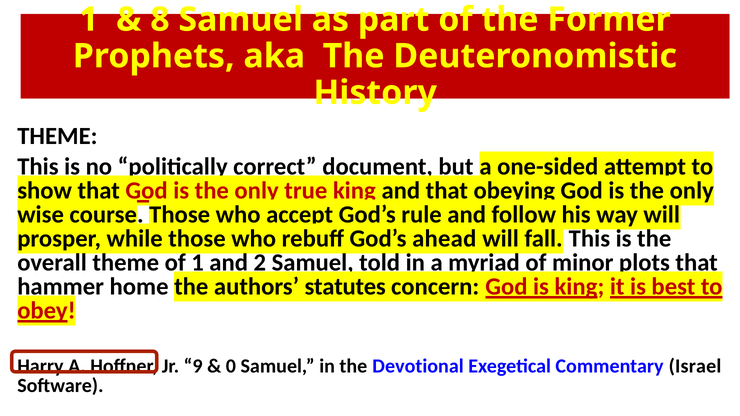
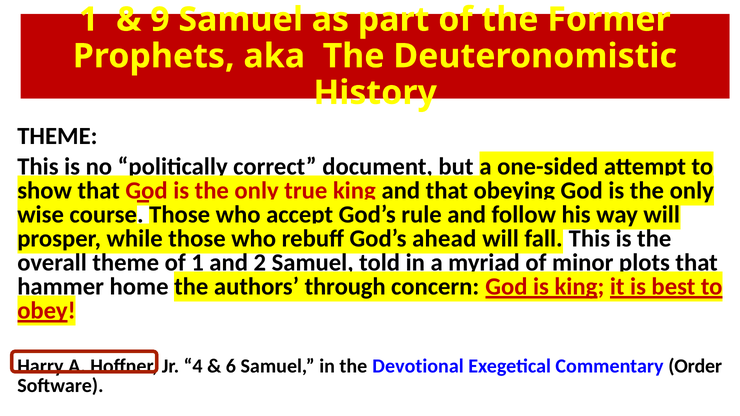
8: 8 -> 9 (160, 20)
statutes: statutes -> through (345, 287)
9: 9 -> 4 (193, 366)
0: 0 -> 6 (231, 366)
Israel: Israel -> Order (695, 366)
